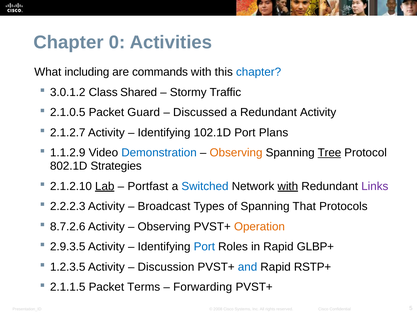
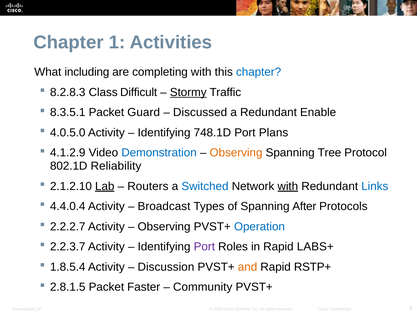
0: 0 -> 1 (117, 42)
commands: commands -> completing (160, 72)
3.0.1.2: 3.0.1.2 -> 8.2.8.3 (68, 92)
Shared: Shared -> Difficult (139, 92)
Stormy underline: none -> present (188, 92)
2.1.0.5: 2.1.0.5 -> 8.3.5.1 (68, 112)
Redundant Activity: Activity -> Enable (318, 112)
2.1.2.7: 2.1.2.7 -> 4.0.5.0 (68, 132)
102.1D: 102.1D -> 748.1D (212, 132)
1.1.2.9: 1.1.2.9 -> 4.1.2.9 (68, 153)
Tree underline: present -> none (329, 153)
Strategies: Strategies -> Reliability (116, 166)
Portfast: Portfast -> Routers (148, 186)
Links colour: purple -> blue (375, 186)
2.2.2.3: 2.2.2.3 -> 4.4.0.4 (68, 206)
That: That -> After (304, 206)
8.7.2.6: 8.7.2.6 -> 2.2.2.7 (68, 226)
Operation colour: orange -> blue (259, 226)
2.9.3.5: 2.9.3.5 -> 2.2.3.7 (68, 247)
Port colour: blue -> purple (204, 247)
GLBP+: GLBP+ -> LABS+ (315, 247)
1.2.3.5: 1.2.3.5 -> 1.8.5.4 (68, 267)
and colour: blue -> orange (248, 267)
2.1.1.5: 2.1.1.5 -> 2.8.1.5 (68, 287)
Terms: Terms -> Faster (144, 287)
Forwarding: Forwarding -> Community (203, 287)
